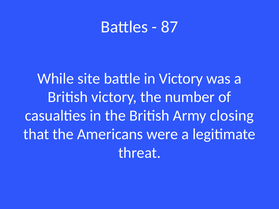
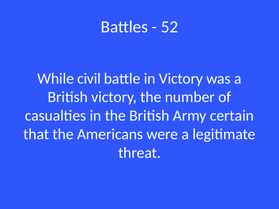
87: 87 -> 52 (169, 27)
site: site -> civil (89, 79)
closing: closing -> certain (232, 116)
